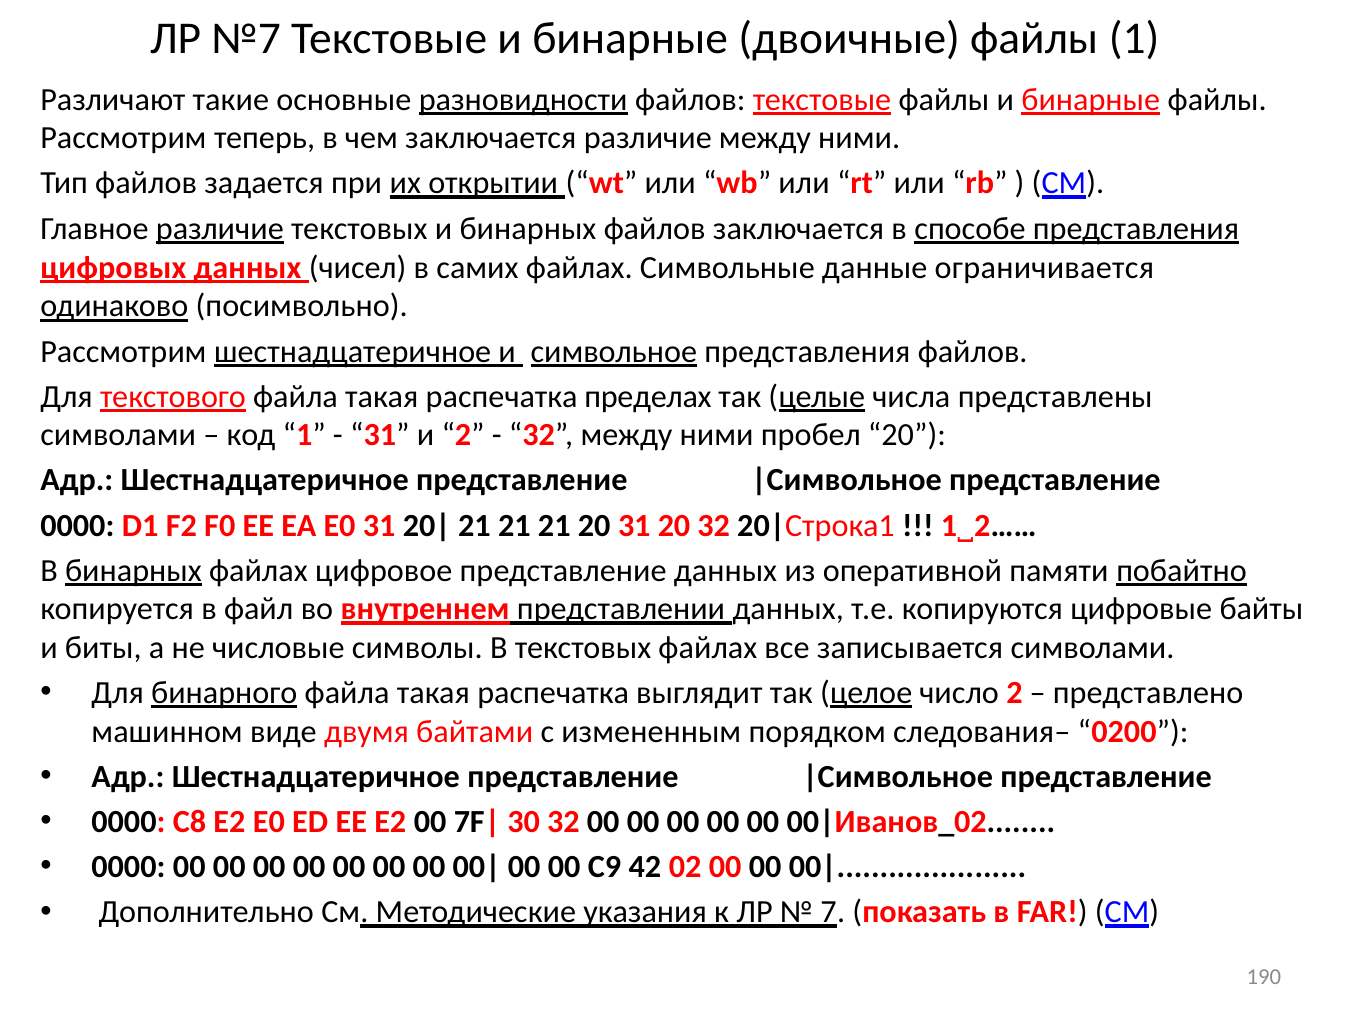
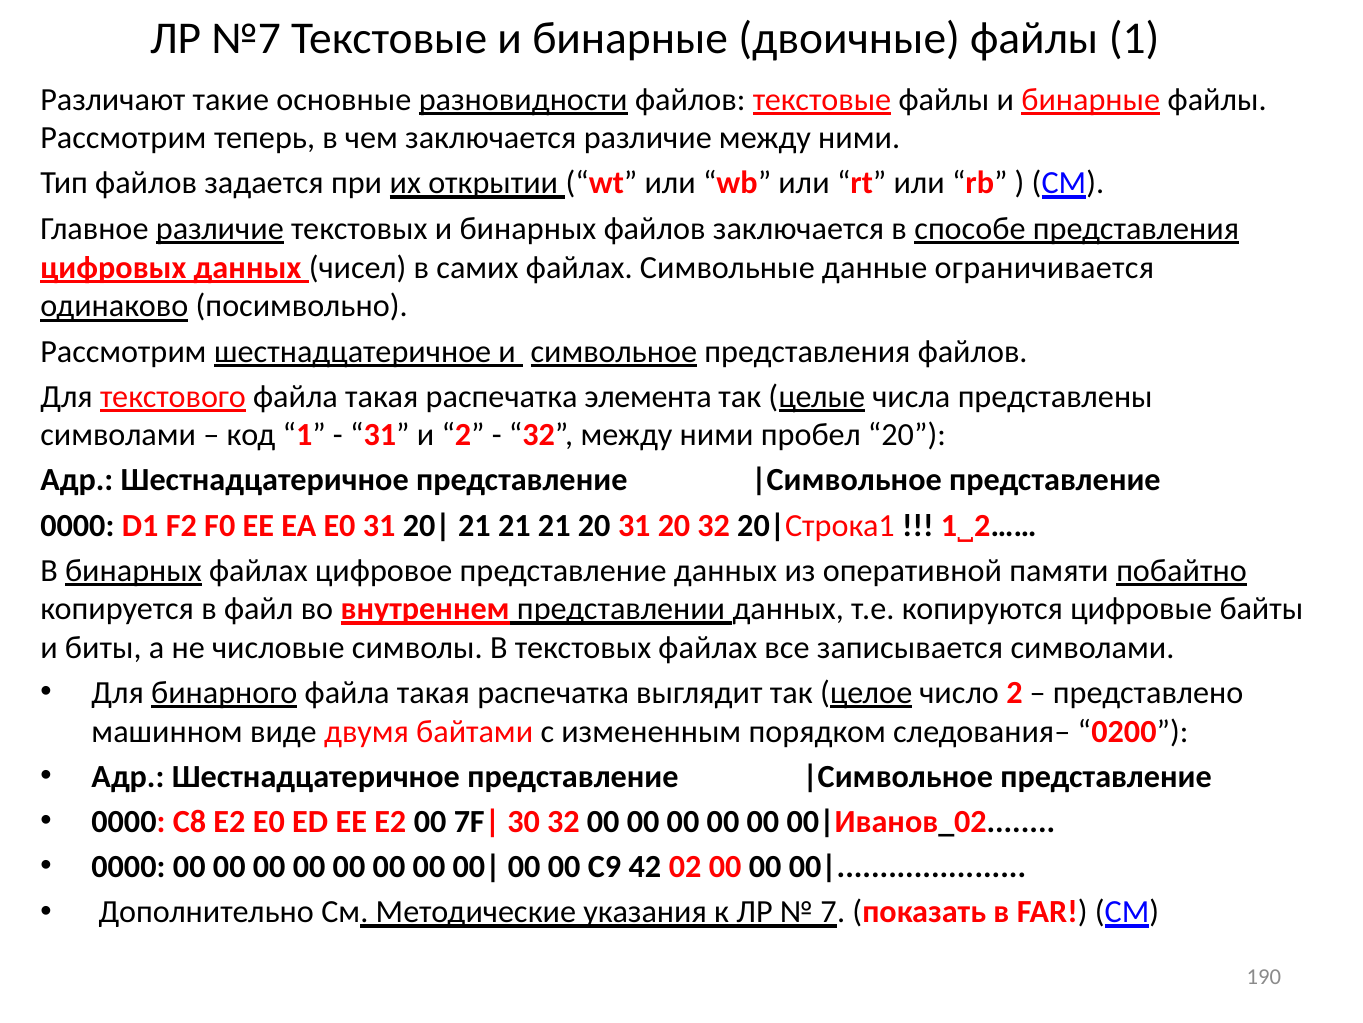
пределах: пределах -> элемента (648, 396)
